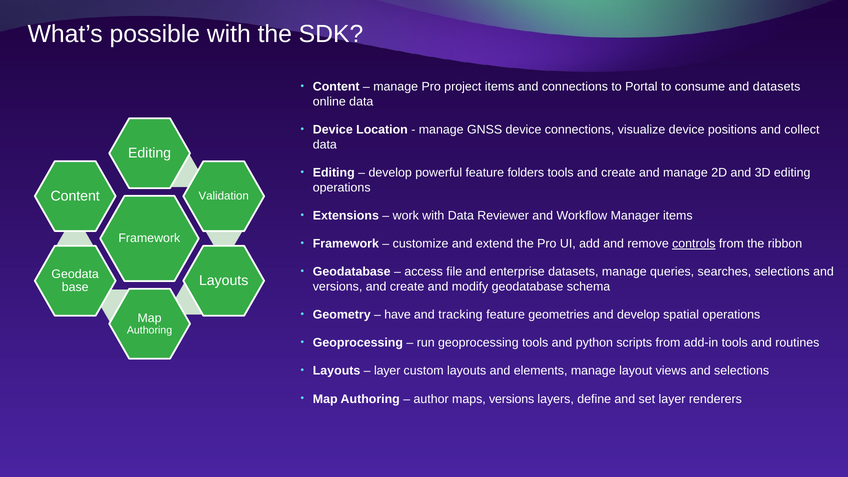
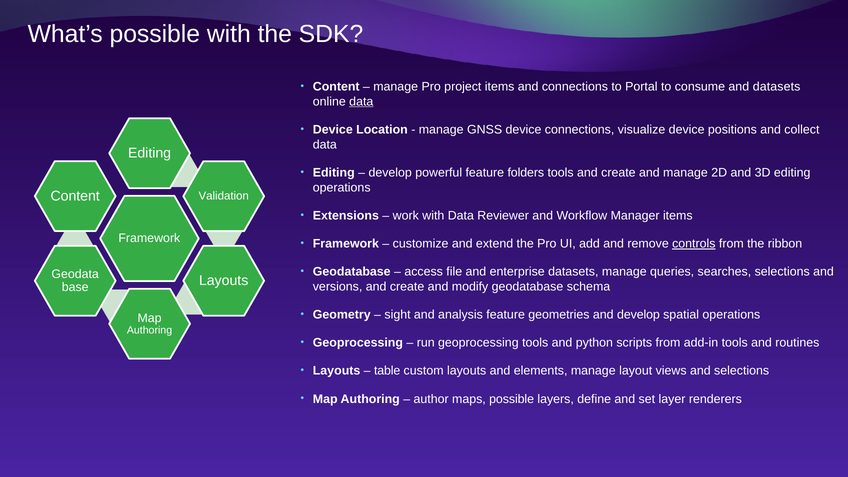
data underline: none -> present (361, 102)
have: have -> sight (398, 315)
tracking: tracking -> analysis (460, 315)
layer: layer -> table (387, 371)
maps versions: versions -> possible (512, 399)
